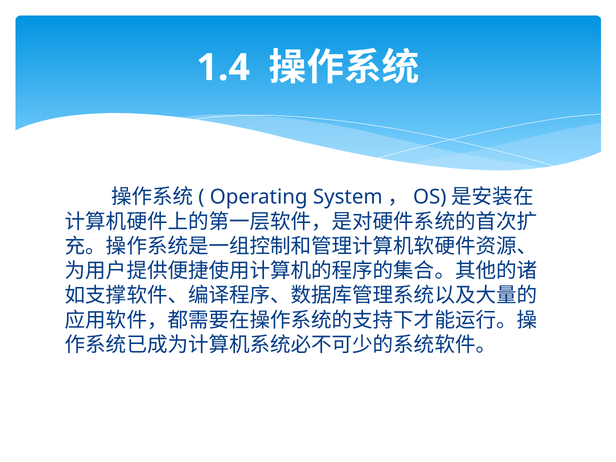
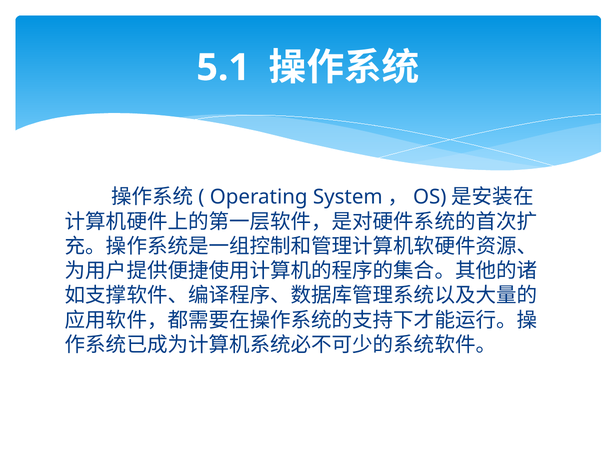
1.4: 1.4 -> 5.1 (223, 68)
